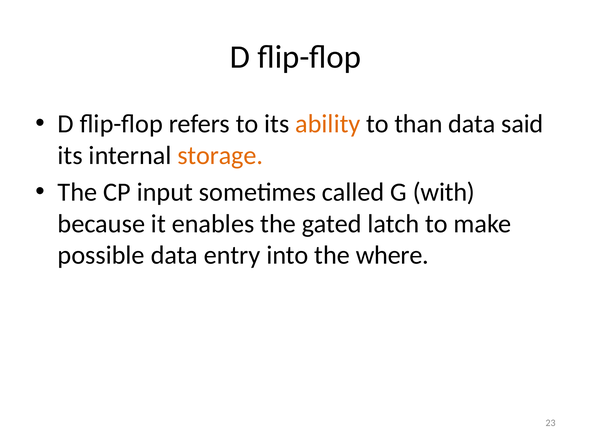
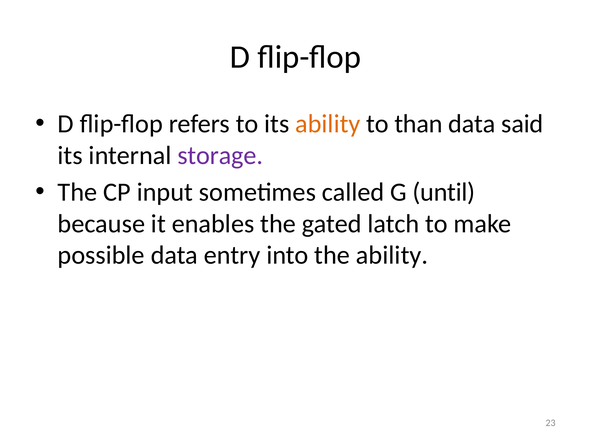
storage colour: orange -> purple (220, 156)
with: with -> until (444, 192)
the where: where -> ability (392, 255)
